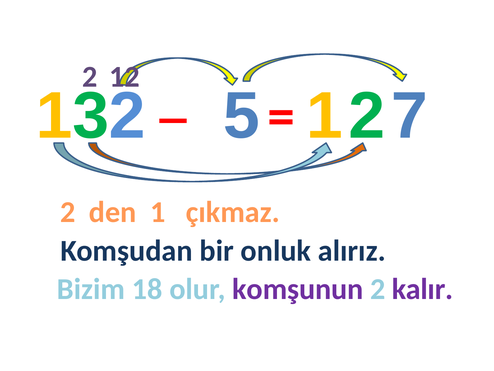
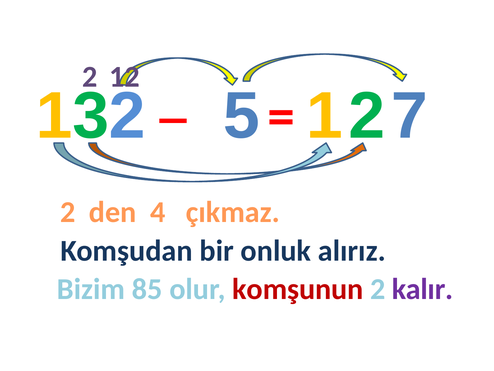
den 1: 1 -> 4 (158, 212)
18: 18 -> 85 (147, 289)
komşunun colour: purple -> red (298, 289)
